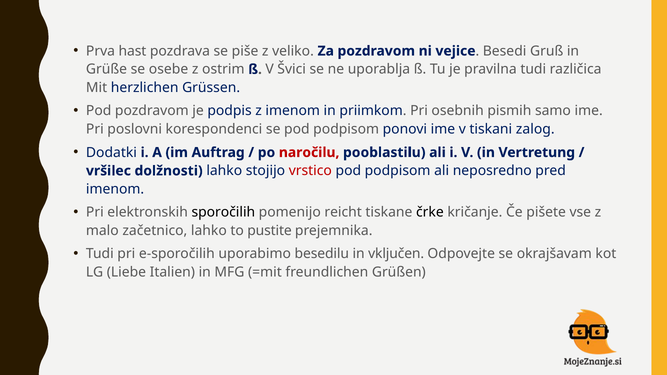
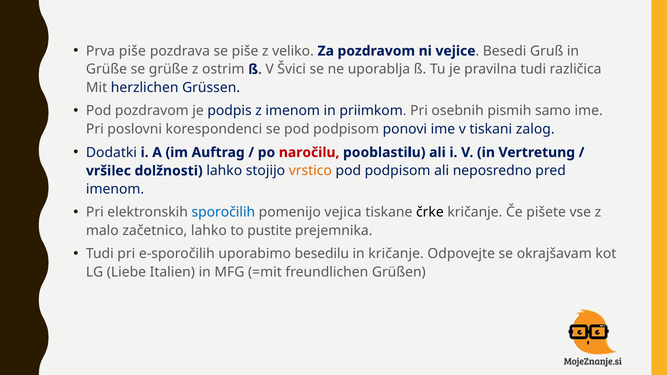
Prva hast: hast -> piše (132, 51)
se osebe: osebe -> grüße (169, 69)
vrstico colour: red -> orange (310, 171)
sporočilih colour: black -> blue (223, 212)
reicht: reicht -> vejica (343, 212)
in vključen: vključen -> kričanje (396, 254)
